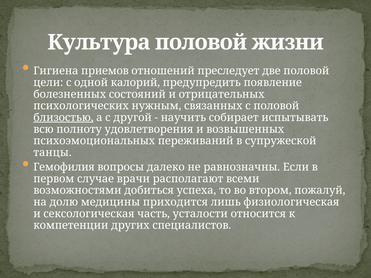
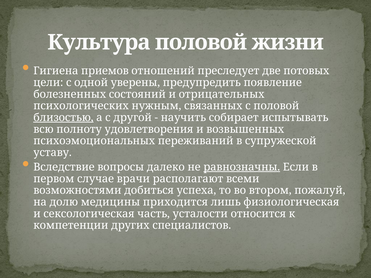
две половой: половой -> потовых (306, 71)
калорий: калорий -> уверены (135, 83)
танцы: танцы -> уставу (52, 153)
Гемофилия: Гемофилия -> Вследствие (64, 167)
равнозначны underline: none -> present (242, 167)
